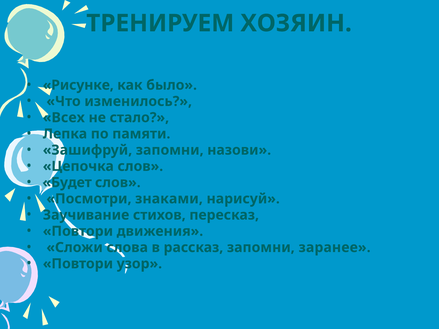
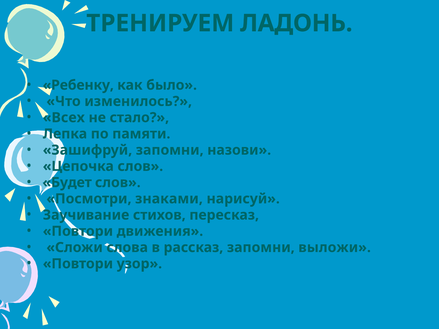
ХОЗЯИН: ХОЗЯИН -> ЛАДОНЬ (296, 23)
Рисунке: Рисунке -> Ребенку (78, 85)
заранее: заранее -> выложи (335, 248)
